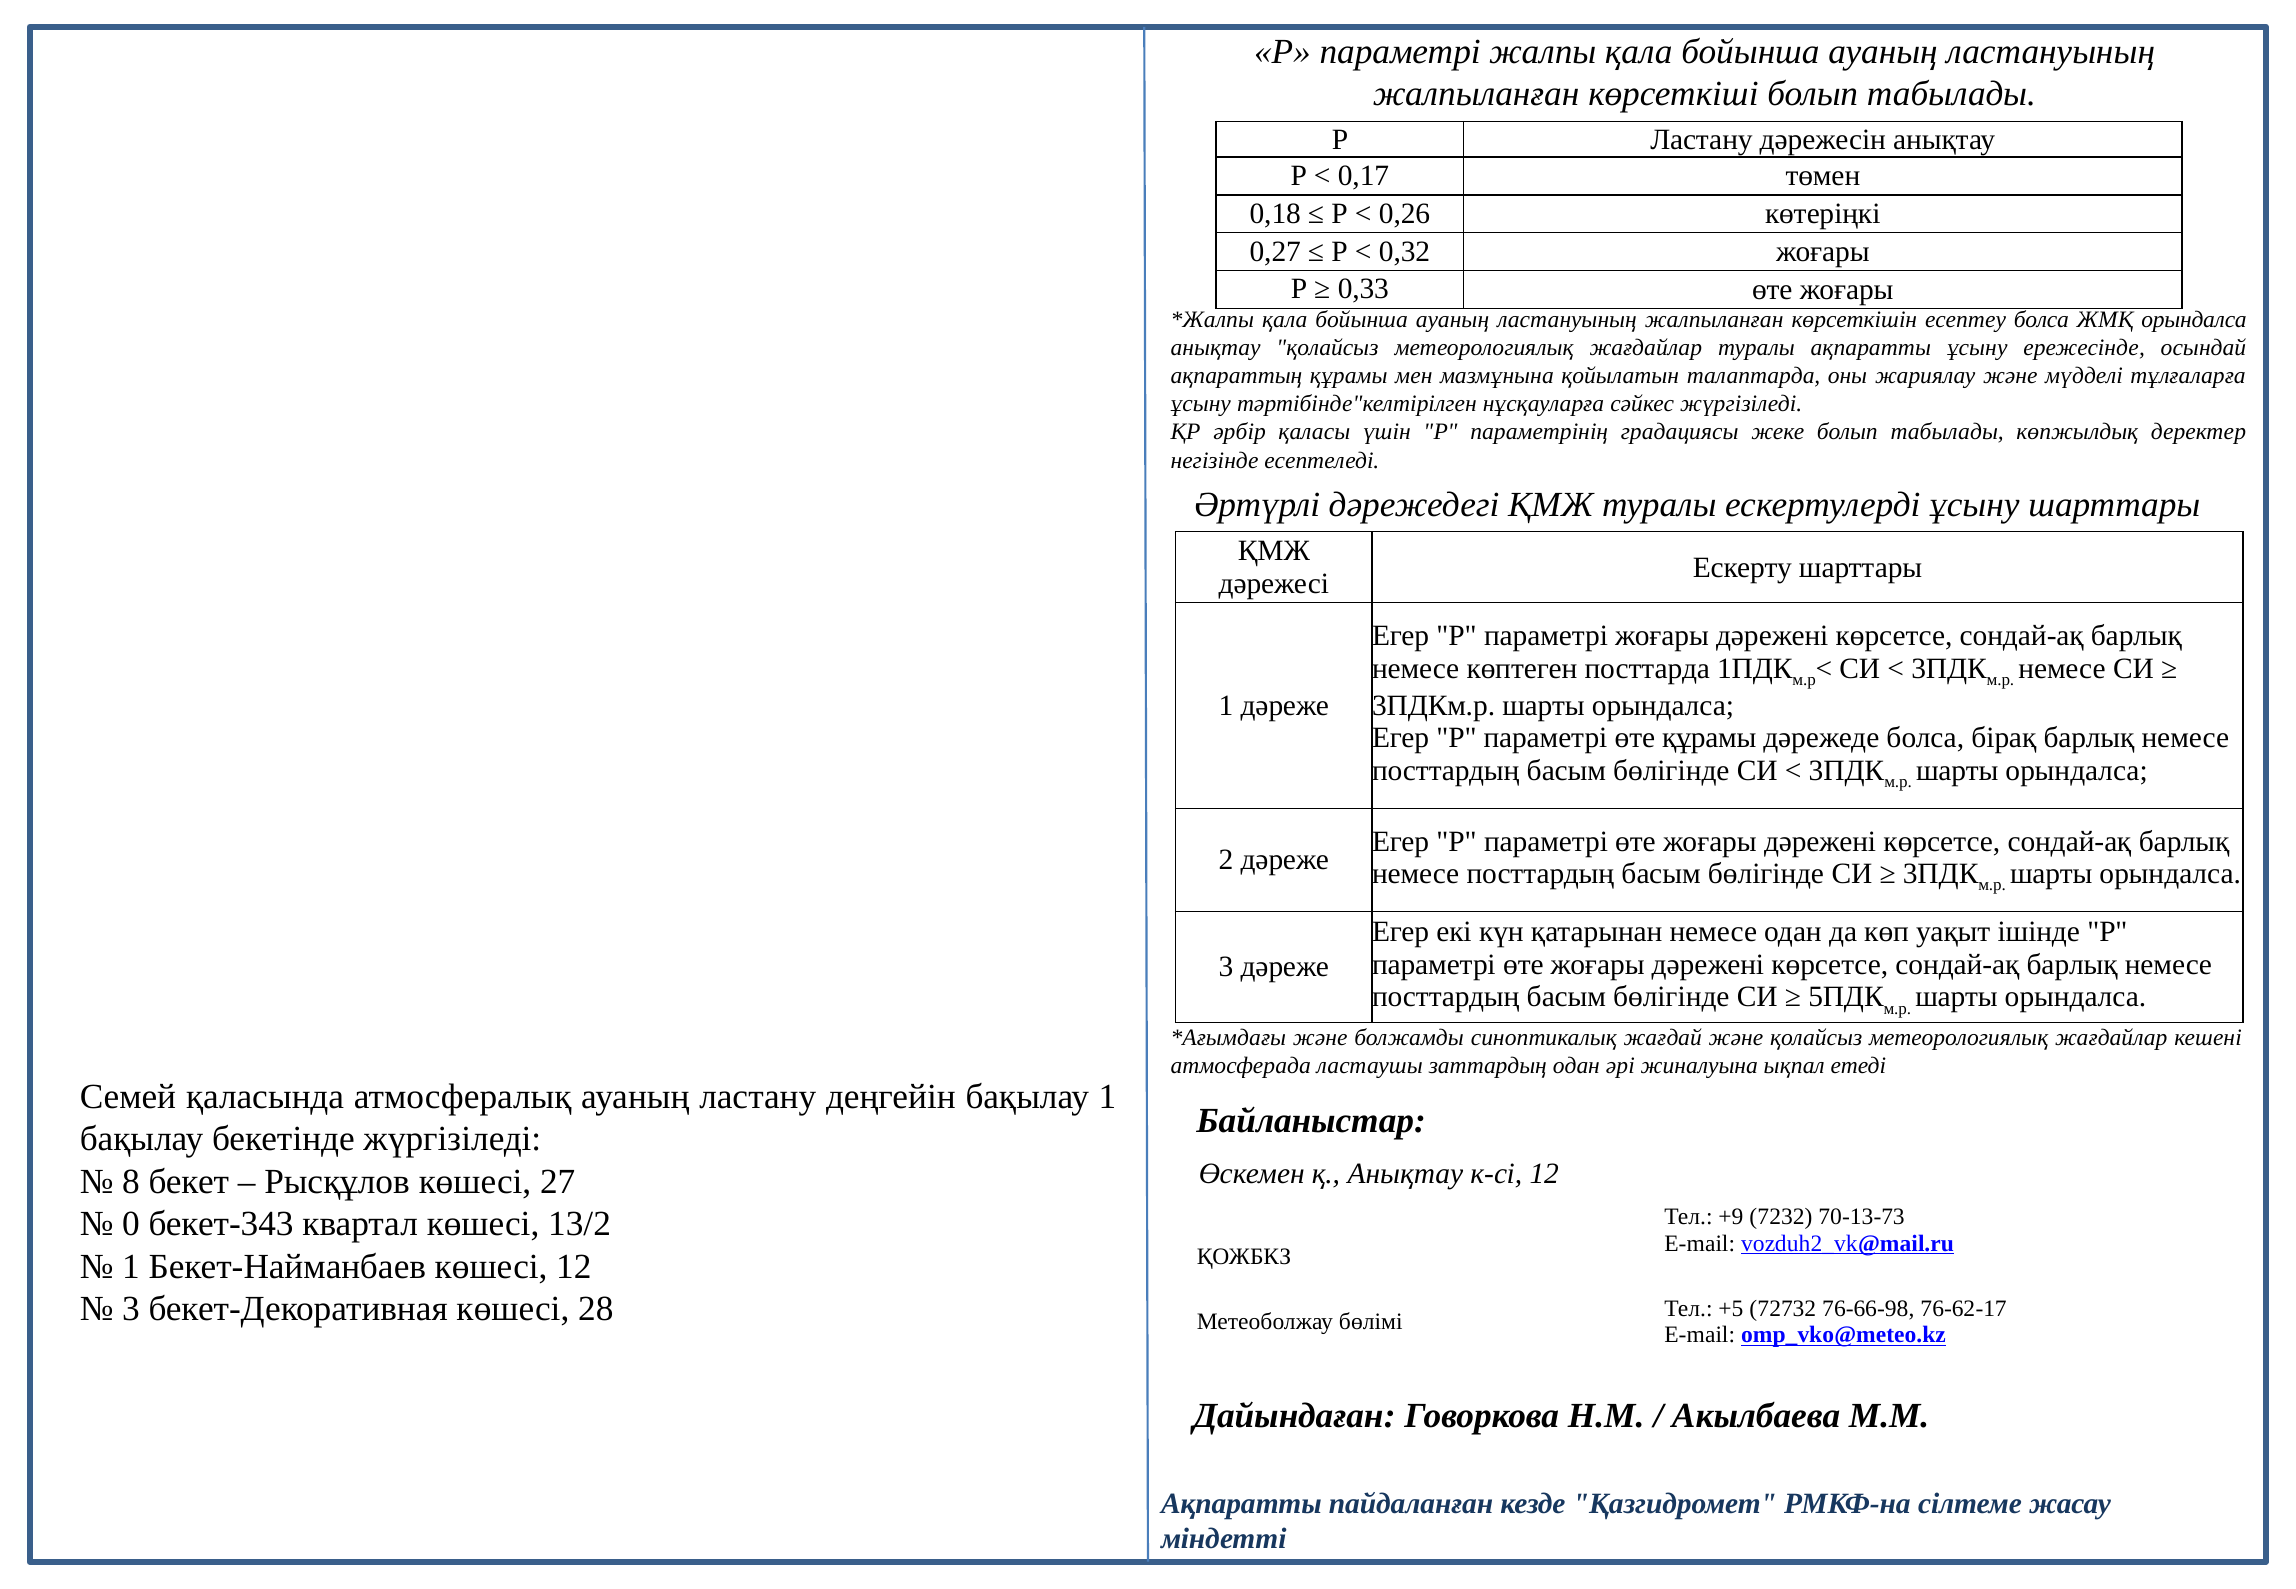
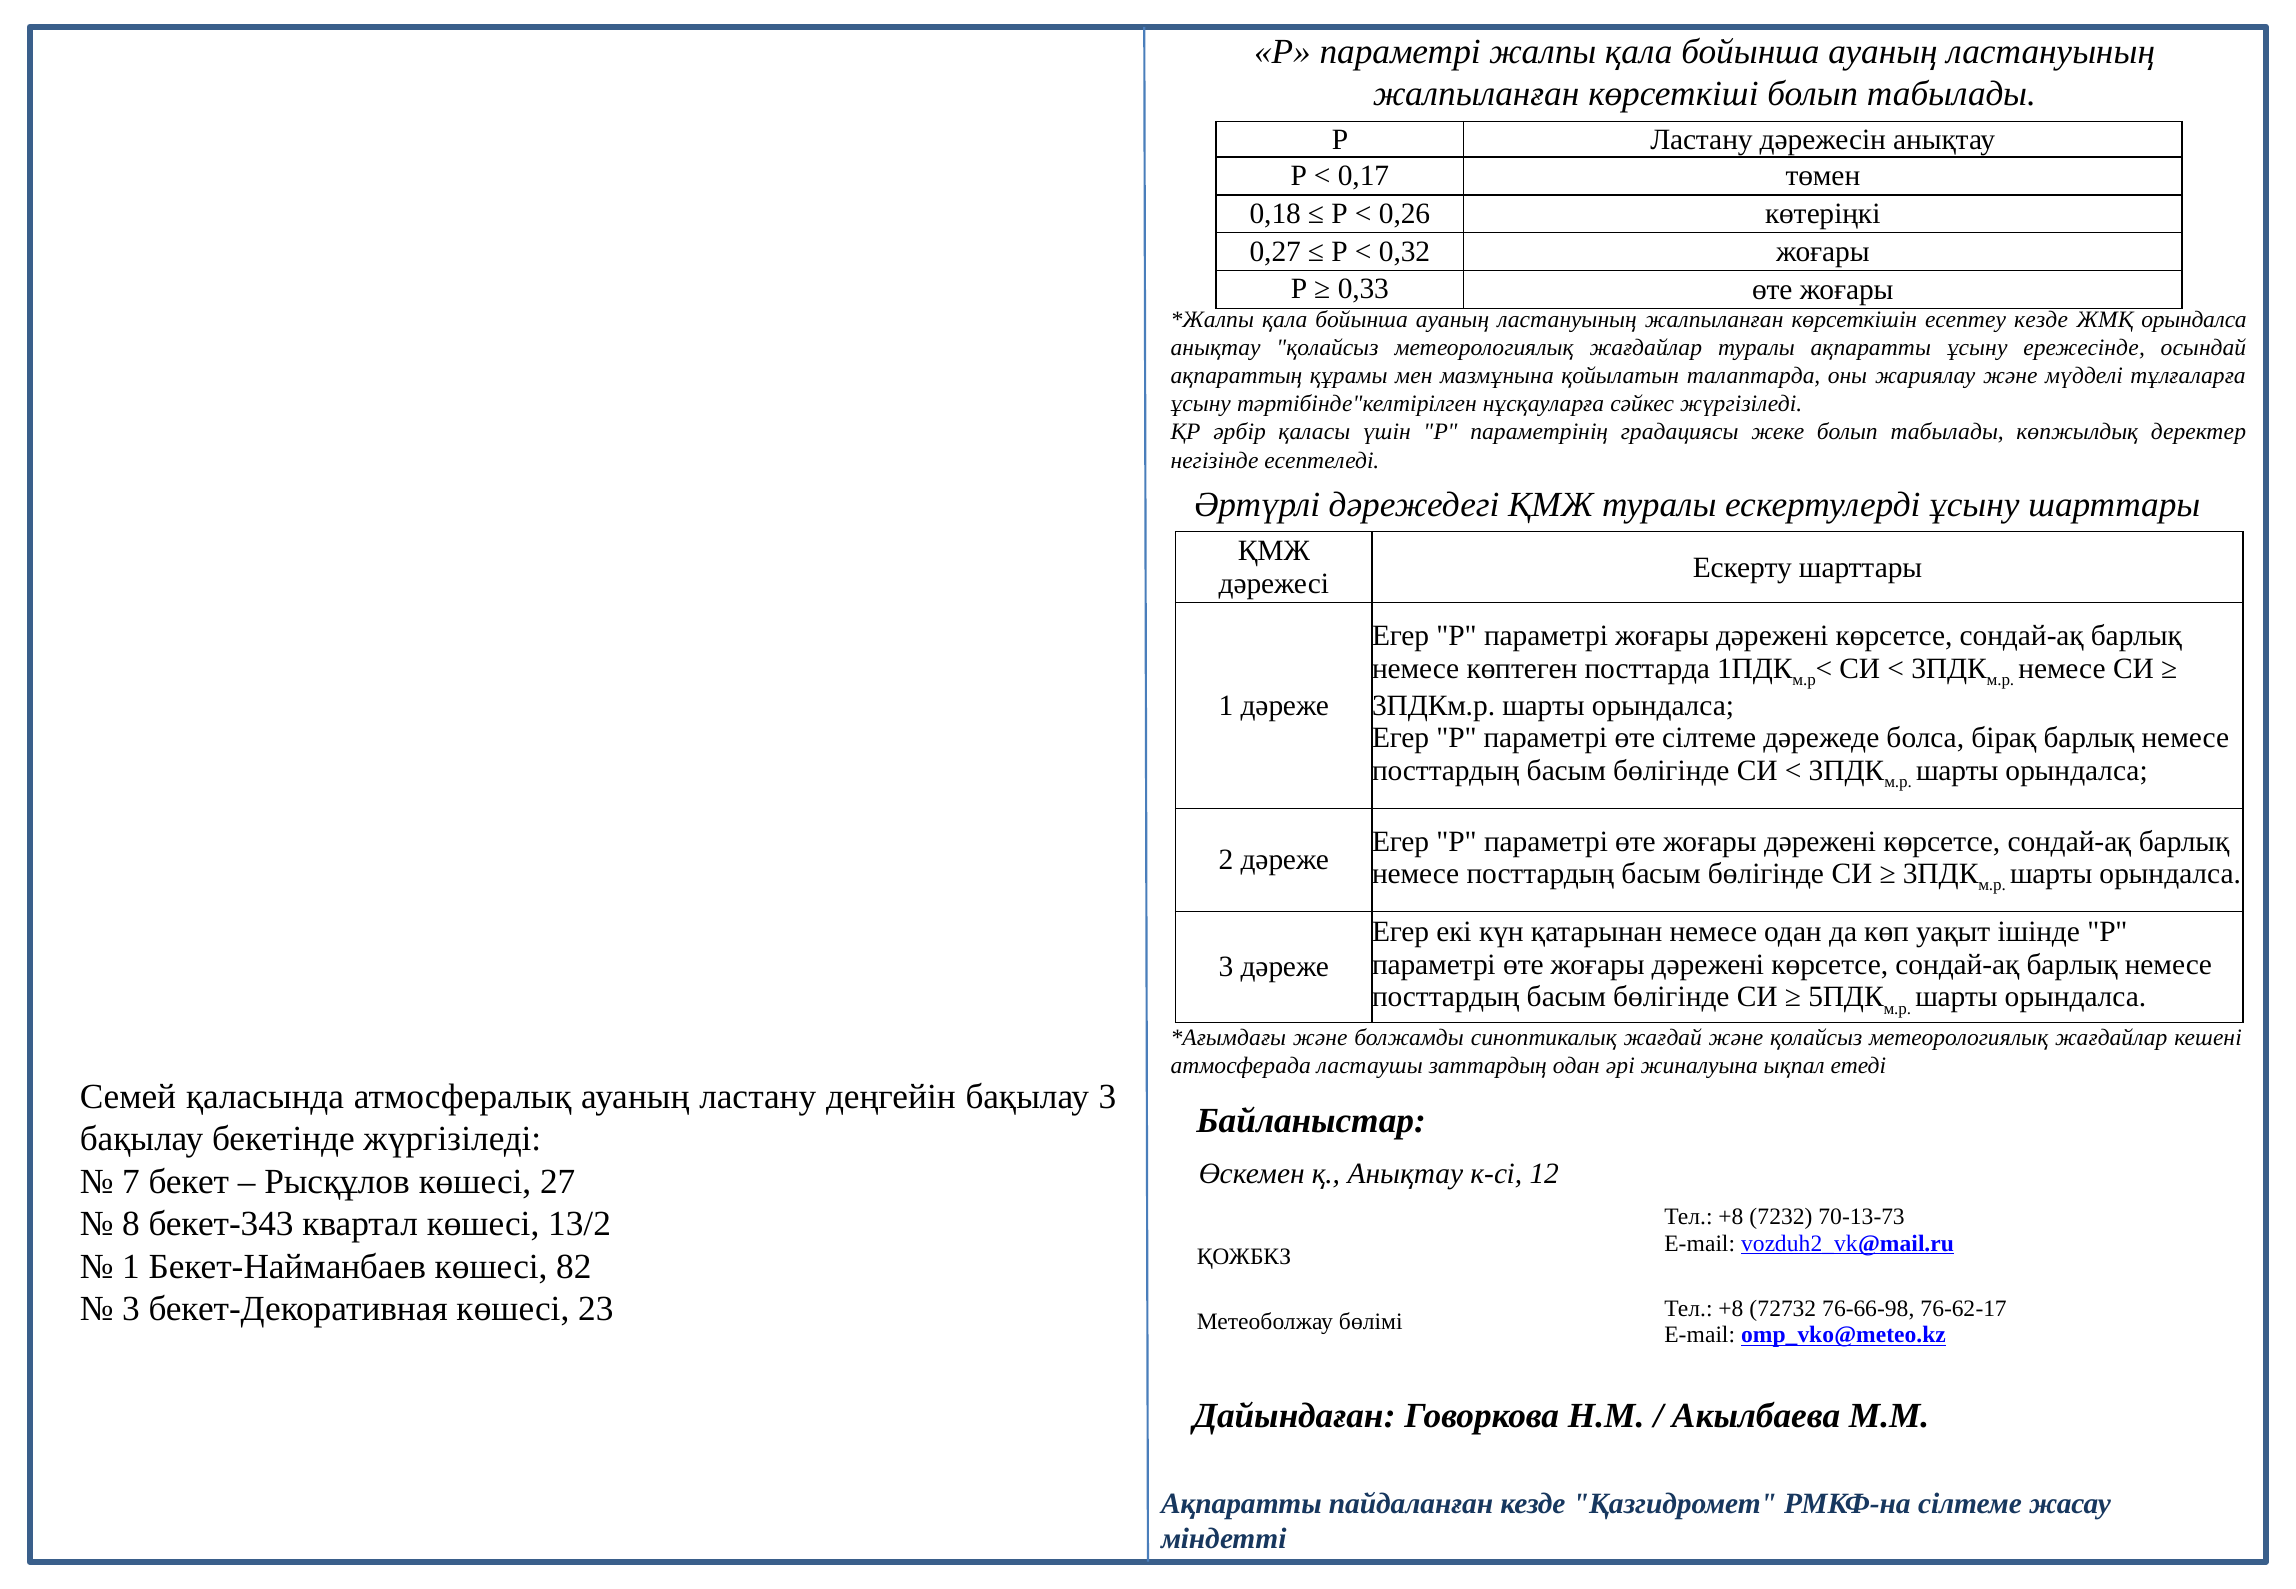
есептеу болса: болса -> кезде (2041, 319)
өте құрамы: құрамы -> сілтеме (1709, 738)
бақылау 1: 1 -> 3 (1108, 1097)
8: 8 -> 7 (131, 1182)
+9: +9 -> +8 (1731, 1218)
0: 0 -> 8 (131, 1224)
көшесі 12: 12 -> 82 (574, 1267)
28: 28 -> 23 (596, 1309)
+5: +5 -> +8 (1731, 1309)
